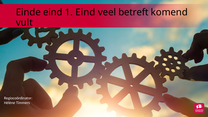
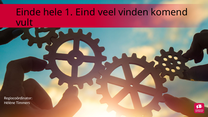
Einde eind: eind -> hele (53, 12)
betreft: betreft -> vinden (133, 12)
